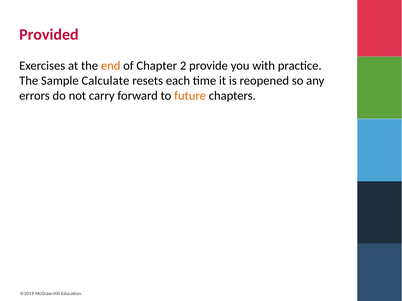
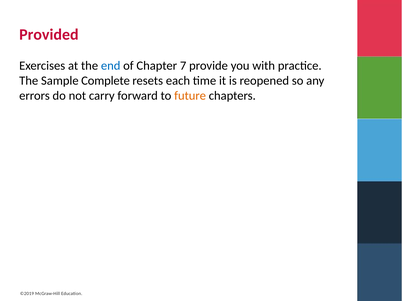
end colour: orange -> blue (111, 66)
2: 2 -> 7 (183, 66)
Calculate: Calculate -> Complete (106, 81)
